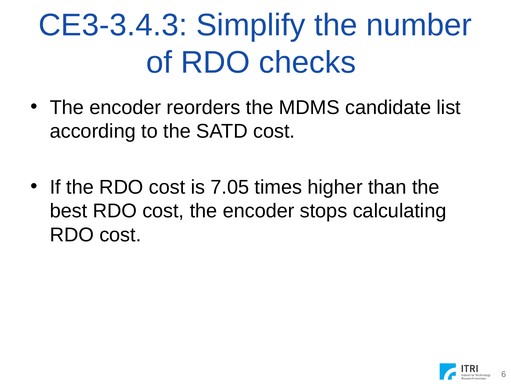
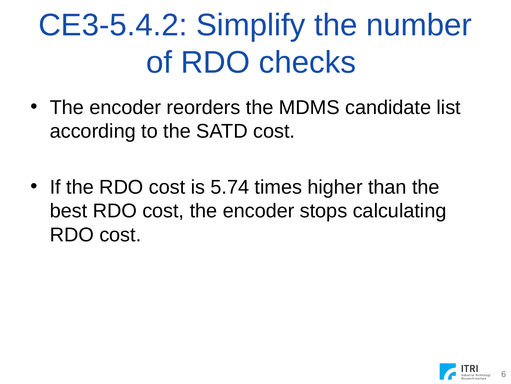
CE3-3.4.3: CE3-3.4.3 -> CE3-5.4.2 (113, 25)
7.05: 7.05 -> 5.74 (230, 187)
